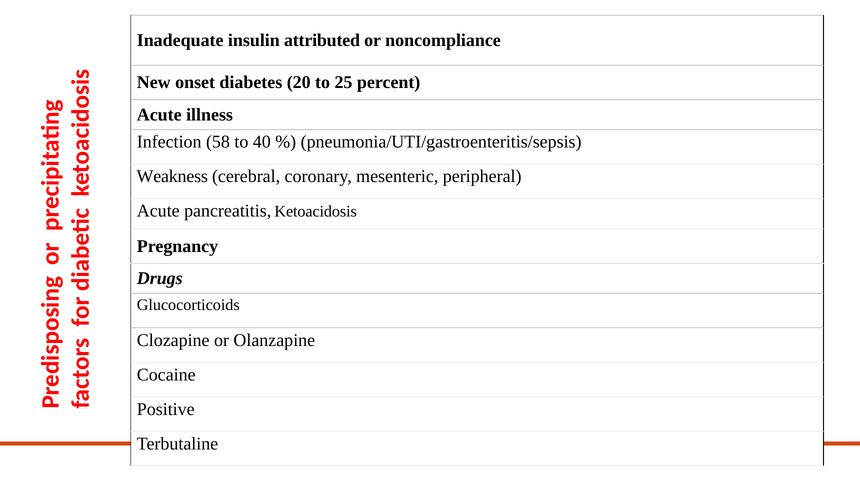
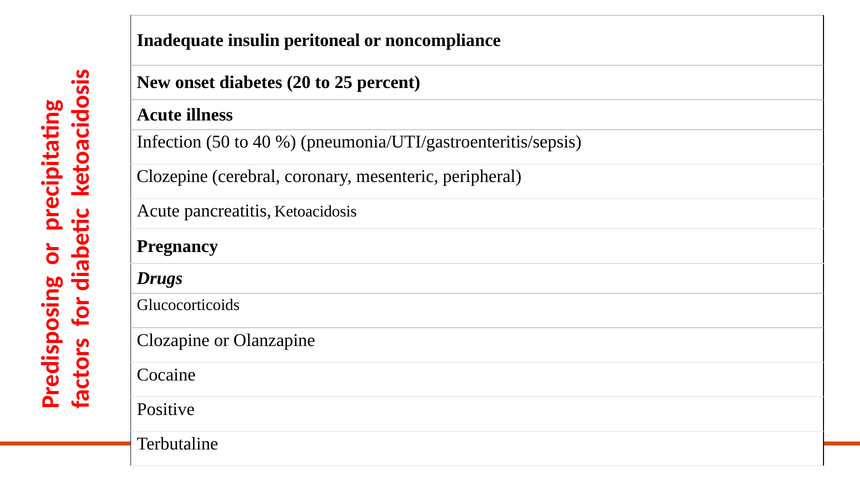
attributed: attributed -> peritoneal (322, 40)
58: 58 -> 50 (218, 142)
Weakness: Weakness -> Clozepine (172, 176)
